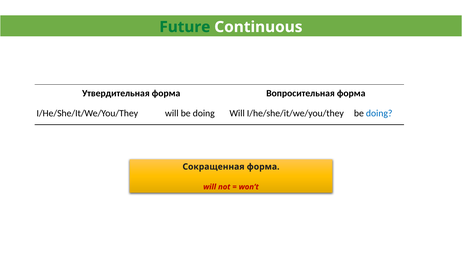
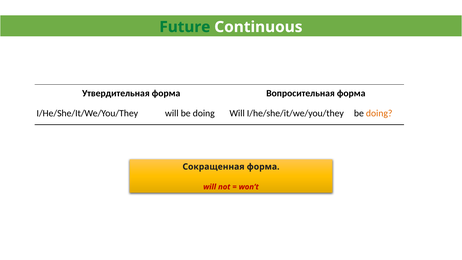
doing colour: blue -> orange (379, 113)
